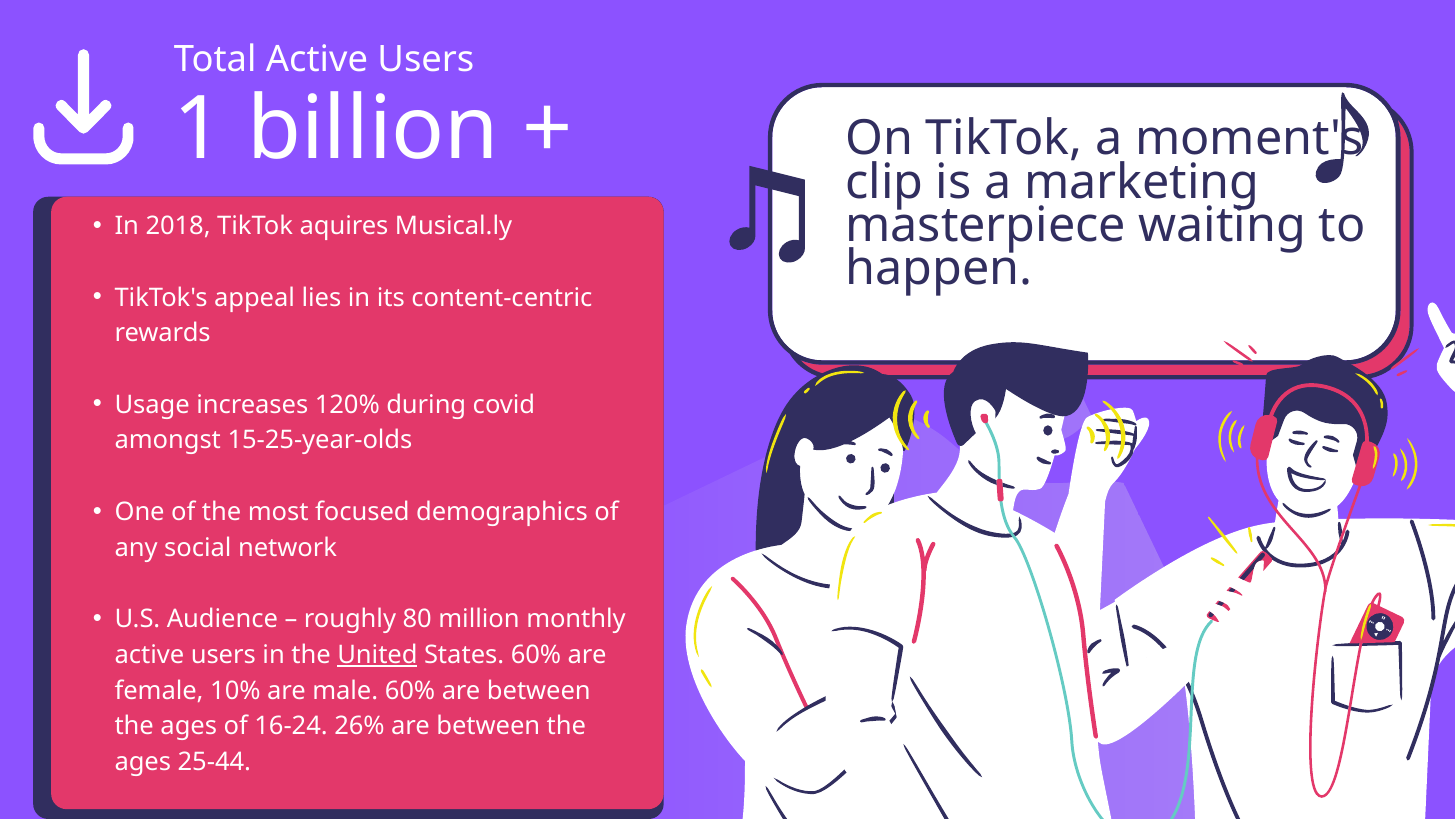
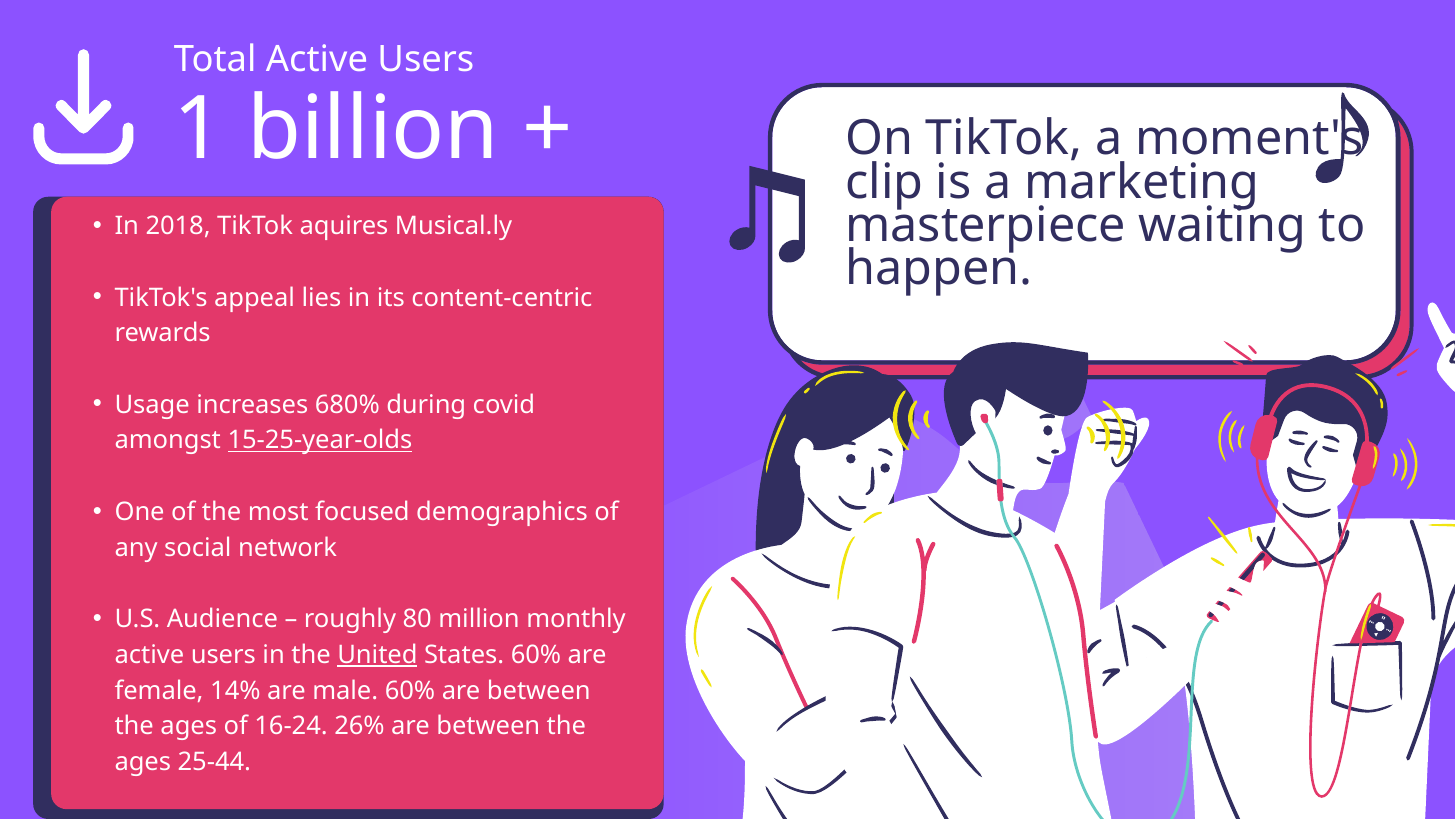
120%: 120% -> 680% (347, 405)
15-25-year-olds underline: none -> present (320, 440)
10%: 10% -> 14% (235, 690)
